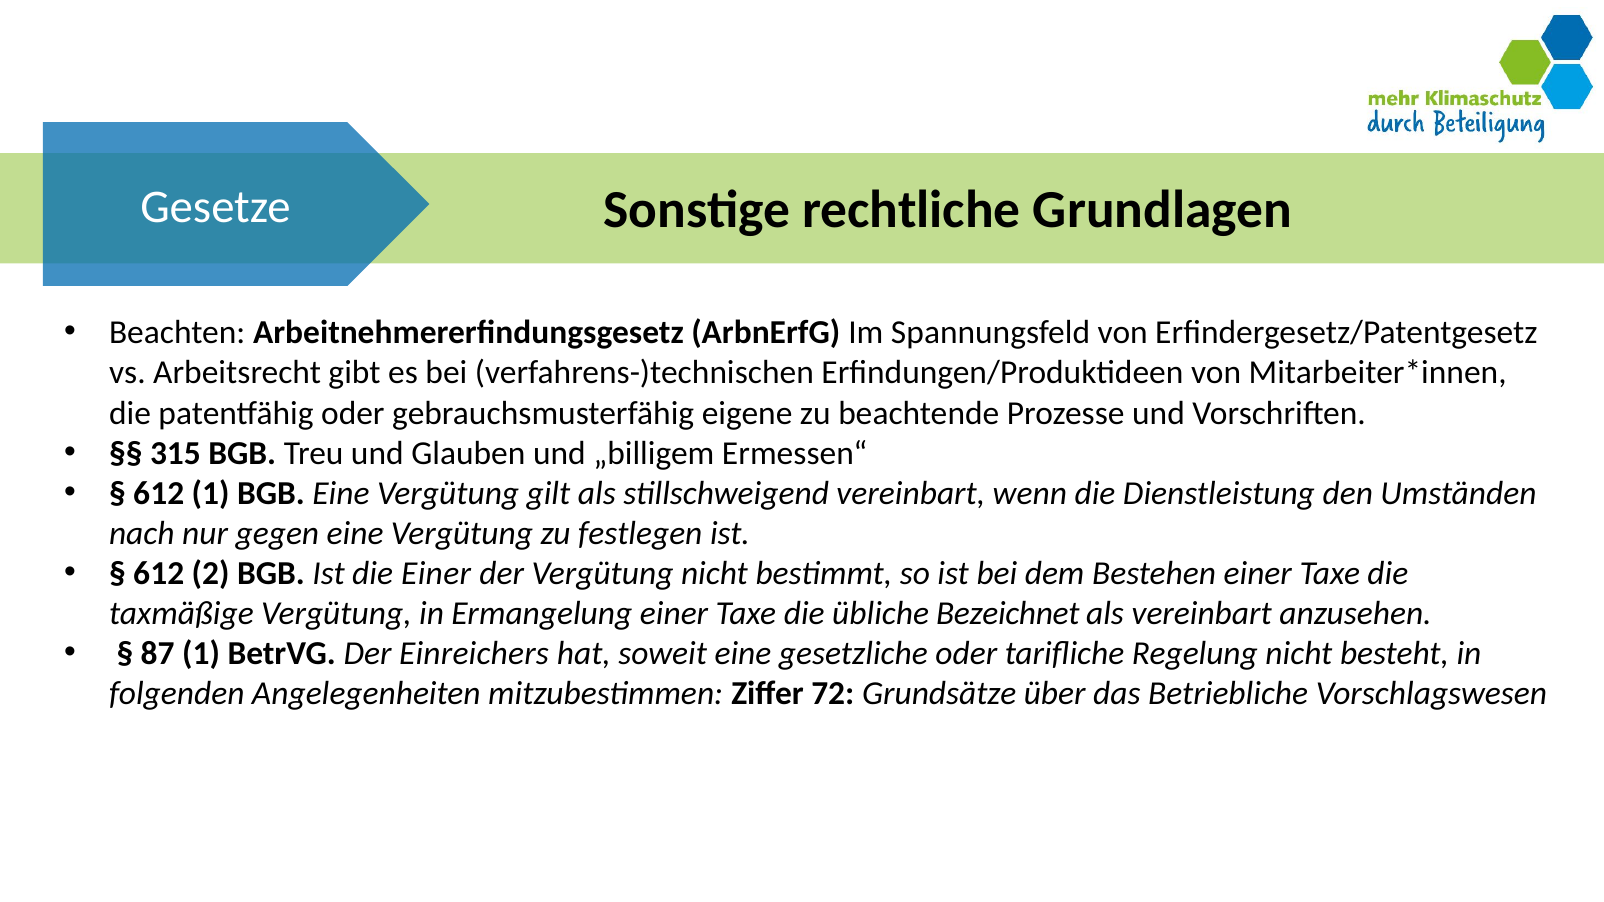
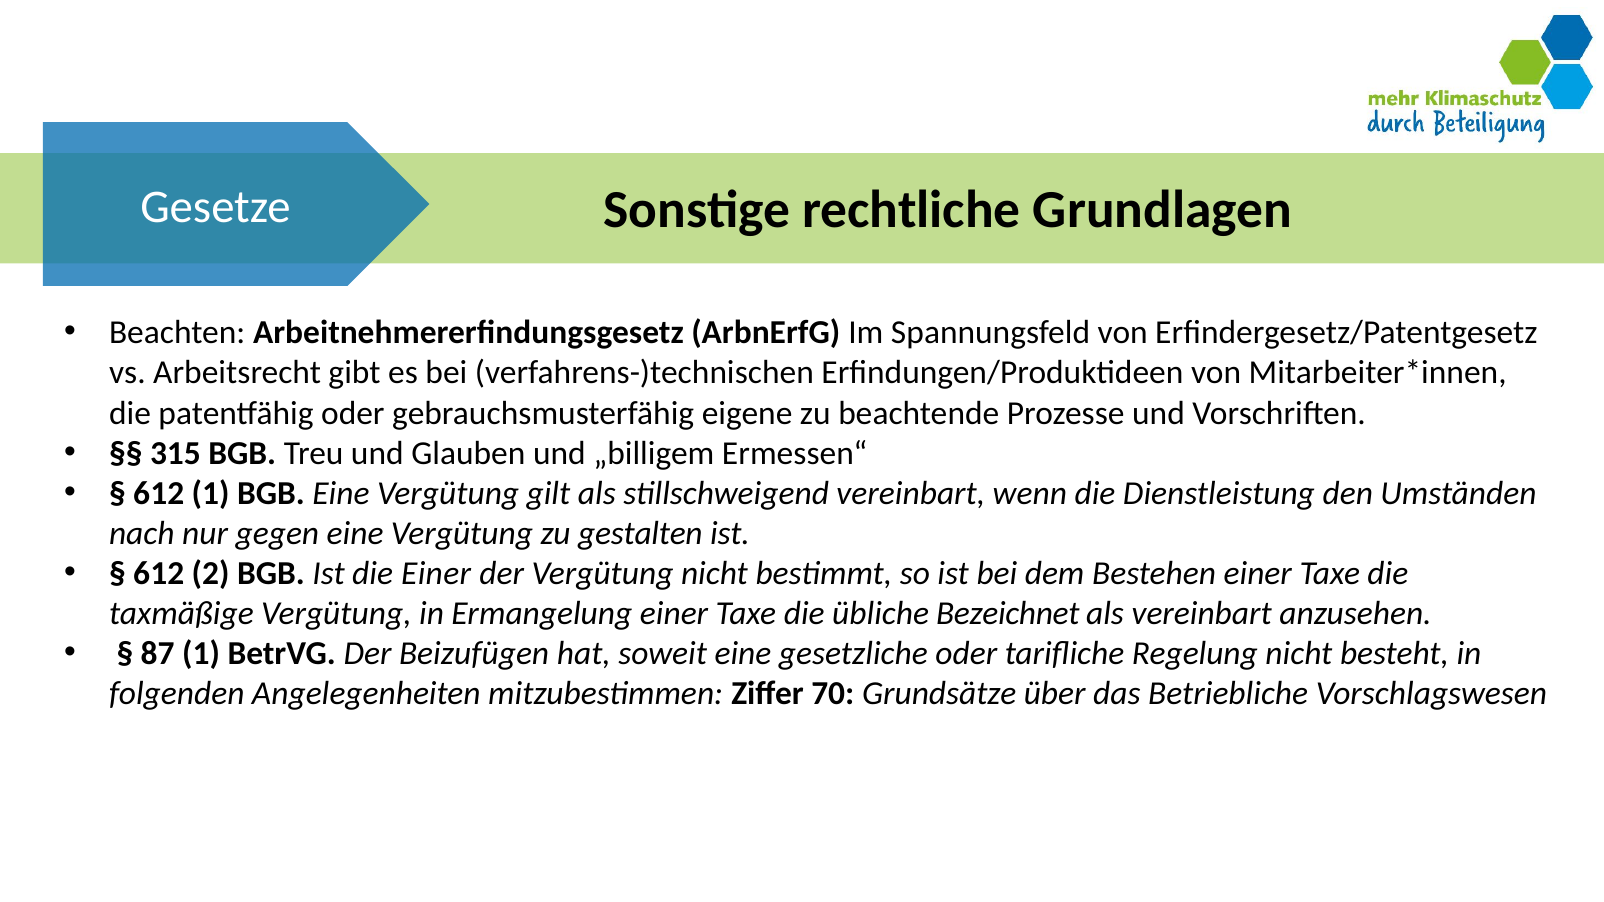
festlegen: festlegen -> gestalten (640, 533)
Einreichers: Einreichers -> Beizufügen (474, 654)
72: 72 -> 70 (833, 694)
